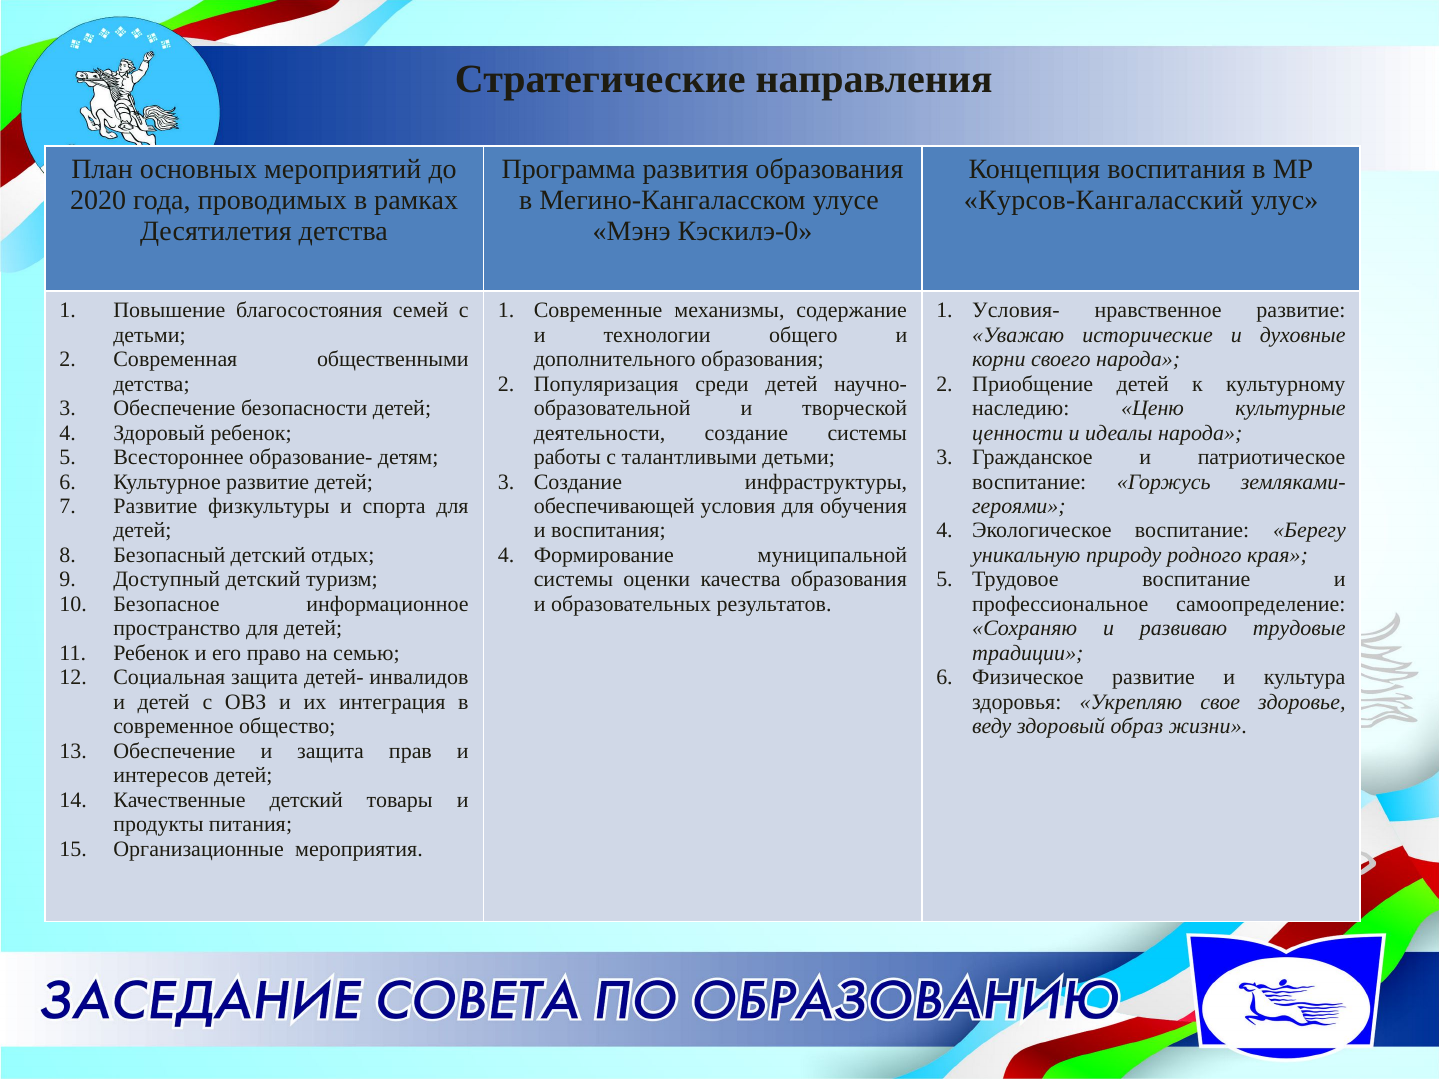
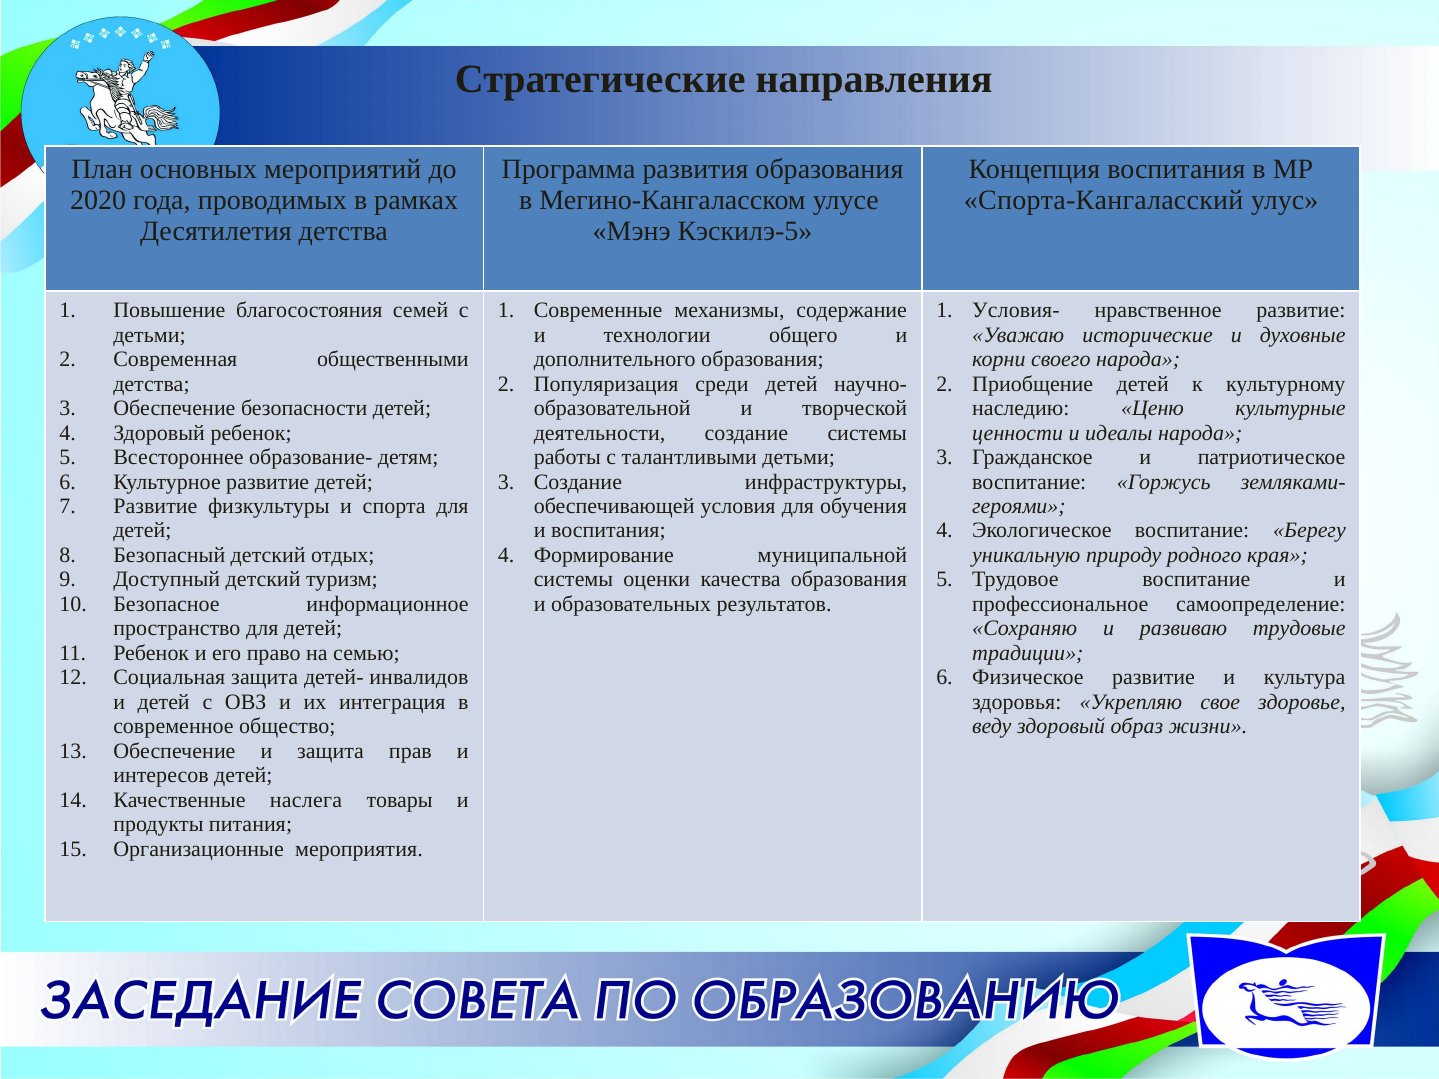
Курсов-Кангаласский: Курсов-Кангаласский -> Спорта-Кангаласский (1104, 200)
Кэскилэ-0: Кэскилэ-0 -> Кэскилэ-5 (745, 231)
Качественные детский: детский -> наслега (306, 800)
